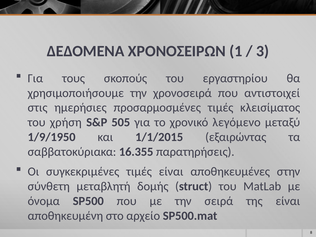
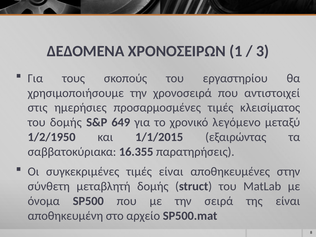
του χρήση: χρήση -> δομής (66, 122)
505: 505 -> 649 (121, 122)
1/9/1950: 1/9/1950 -> 1/2/1950 (52, 137)
